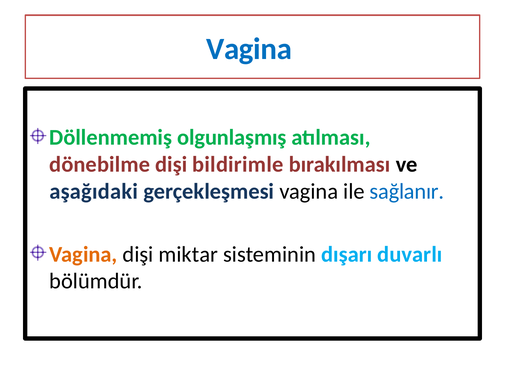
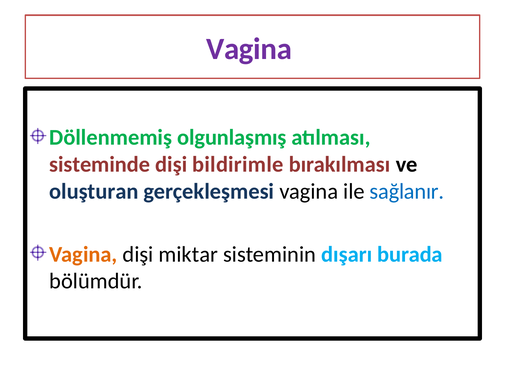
Vagina colour: blue -> purple (249, 49)
dönebilme: dönebilme -> sisteminde (100, 164)
aşağıdaki: aşağıdaki -> oluşturan (94, 191)
duvarlı: duvarlı -> burada (410, 254)
